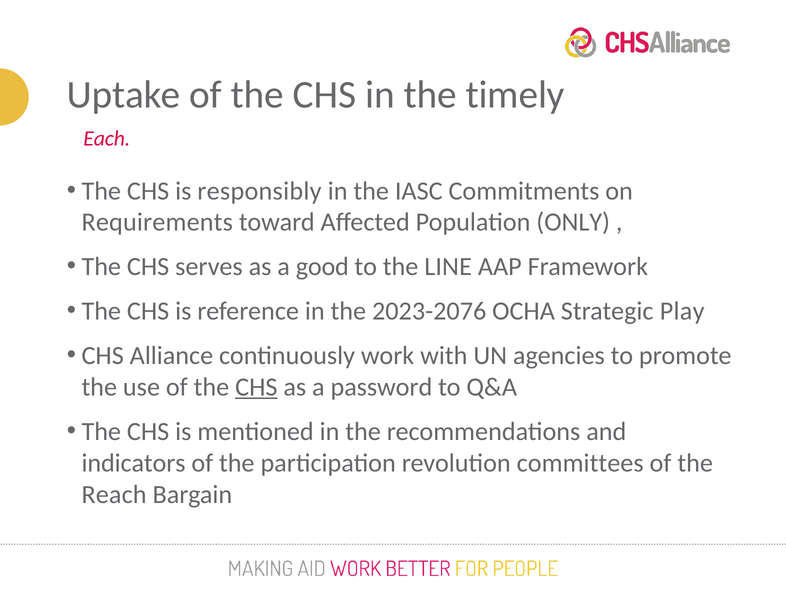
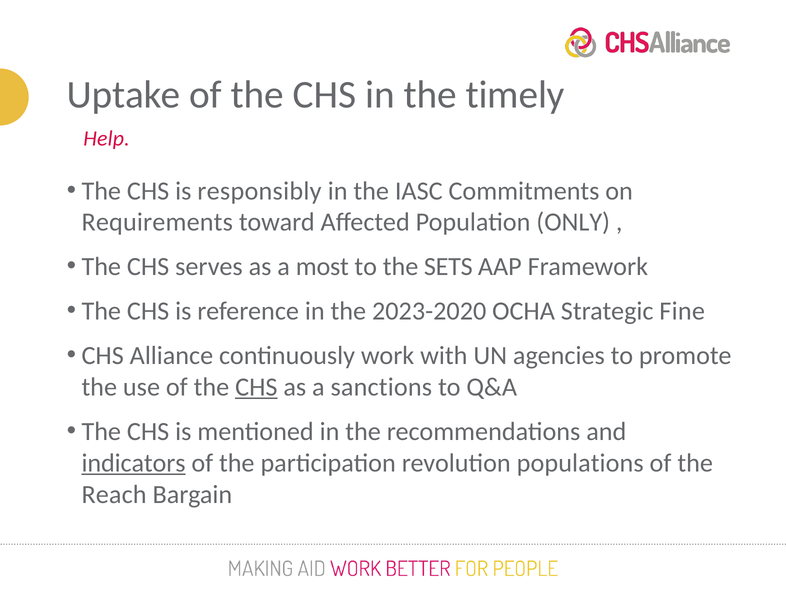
Each: Each -> Help (107, 139)
good: good -> most (322, 267)
LINE: LINE -> SETS (448, 267)
2023-2076: 2023-2076 -> 2023-2020 (429, 312)
Play: Play -> Fine (682, 312)
password: password -> sanctions (381, 388)
indicators underline: none -> present (134, 463)
committees: committees -> populations (580, 463)
